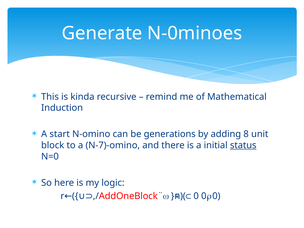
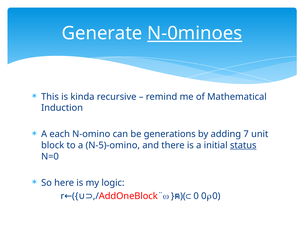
N-0minoes underline: none -> present (195, 33)
start: start -> each (60, 134)
8: 8 -> 7 (246, 134)
N-7)-omino: N-7)-omino -> N-5)-omino (113, 145)
